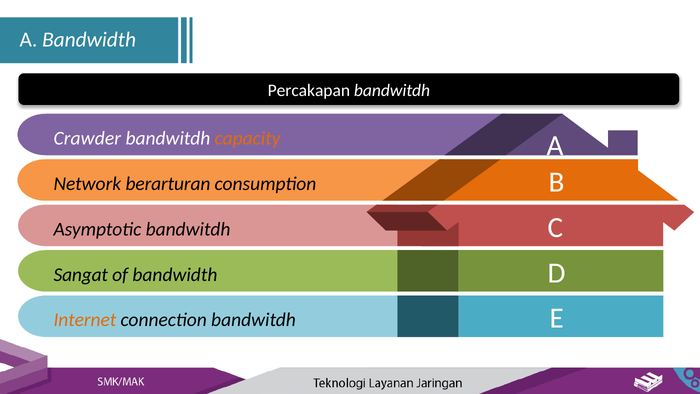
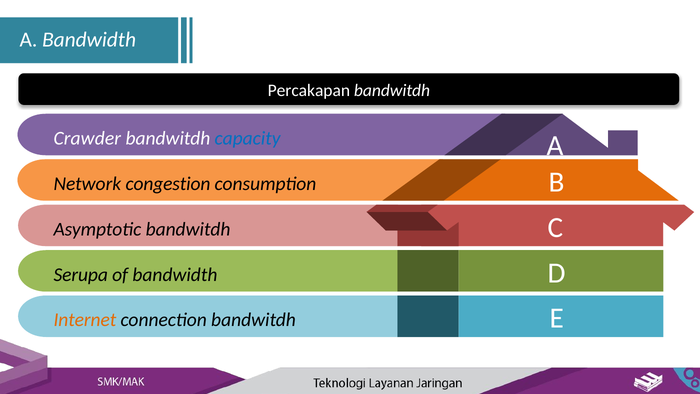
capacity colour: orange -> blue (248, 138)
berarturan: berarturan -> congestion (168, 184)
Sangat: Sangat -> Serupa (81, 274)
